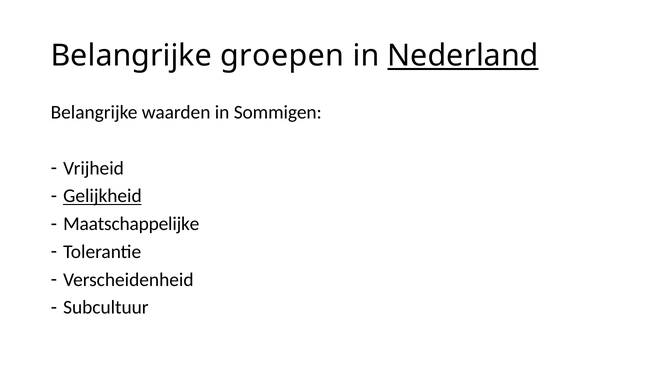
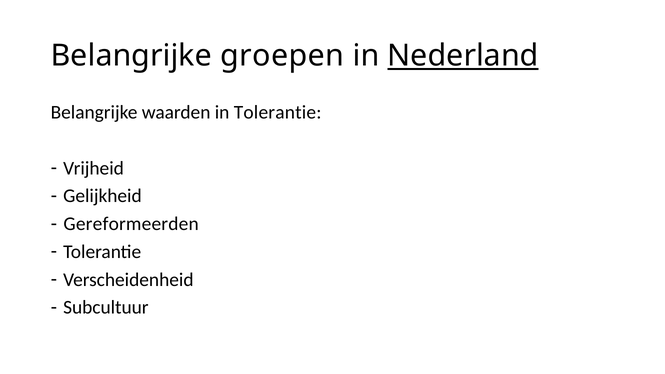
in Sommigen: Sommigen -> Tolerantie (278, 112)
Gelijkheid underline: present -> none (102, 196)
Maatschappelijke: Maatschappelijke -> Gereformeerden (131, 224)
